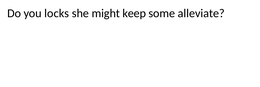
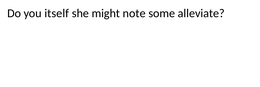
locks: locks -> itself (57, 13)
keep: keep -> note (134, 13)
